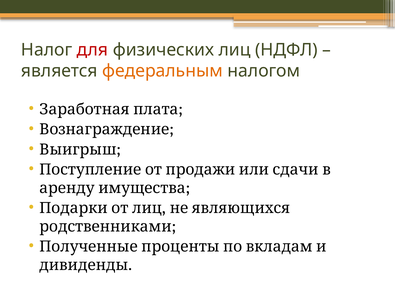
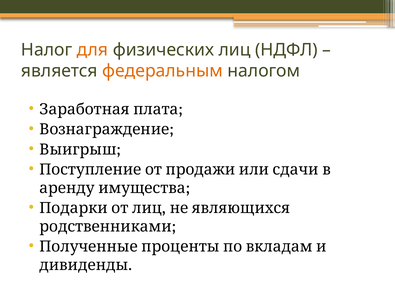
для colour: red -> orange (92, 50)
